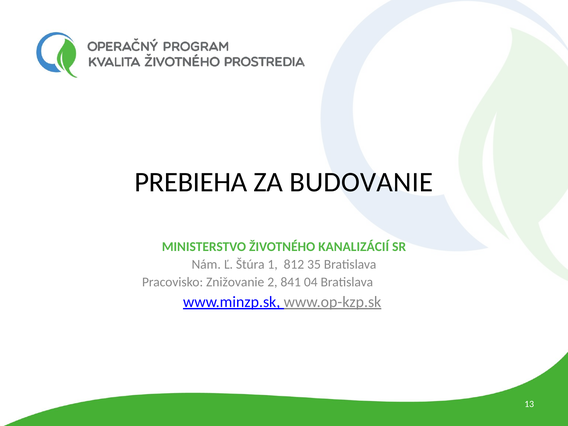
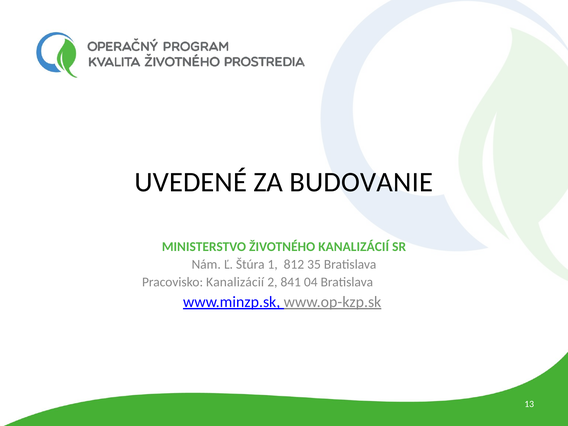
PREBIEHA: PREBIEHA -> UVEDENÉ (191, 182)
Pracovisko Znižovanie: Znižovanie -> Kanalizácií (235, 282)
